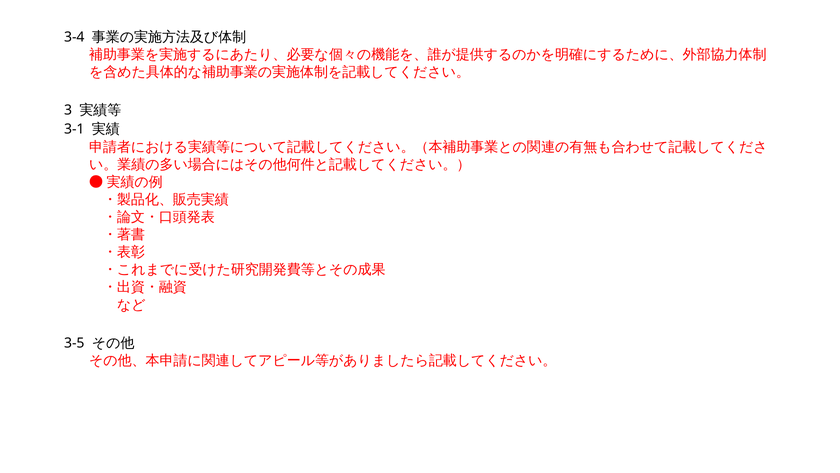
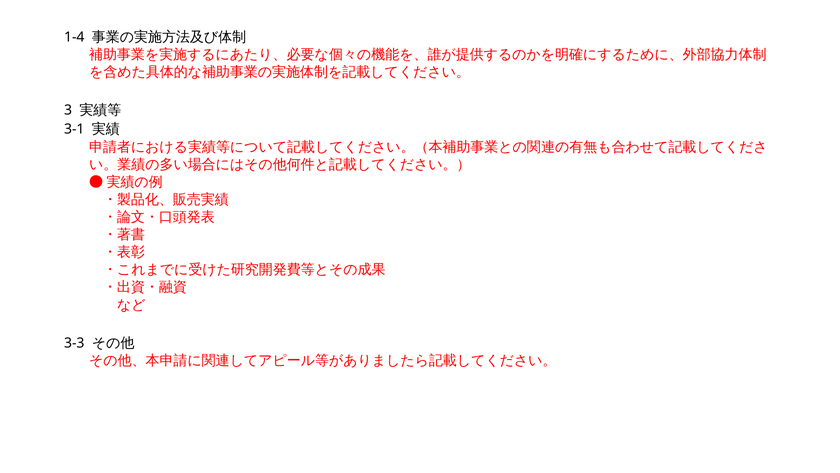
3-4: 3-4 -> 1-4 (74, 37)
3-5: 3-5 -> 3-3 (74, 343)
